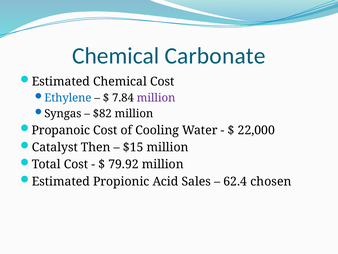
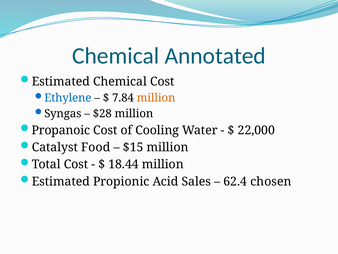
Carbonate: Carbonate -> Annotated (215, 56)
million colour: purple -> orange (156, 98)
$82: $82 -> $28 (102, 113)
Then: Then -> Food (96, 147)
79.92: 79.92 -> 18.44 (123, 164)
